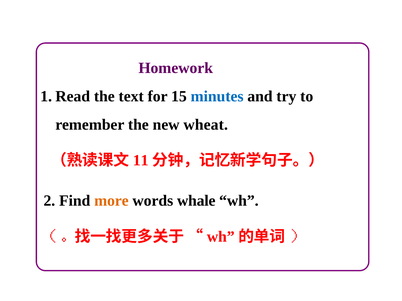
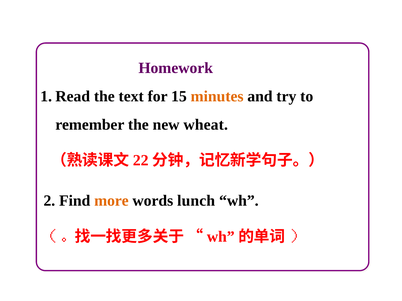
minutes colour: blue -> orange (217, 97)
11: 11 -> 22 (141, 161)
whale: whale -> lunch (196, 201)
